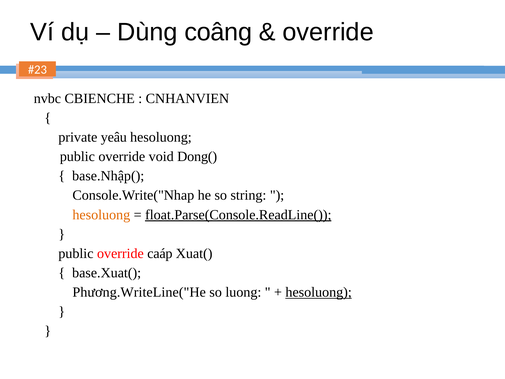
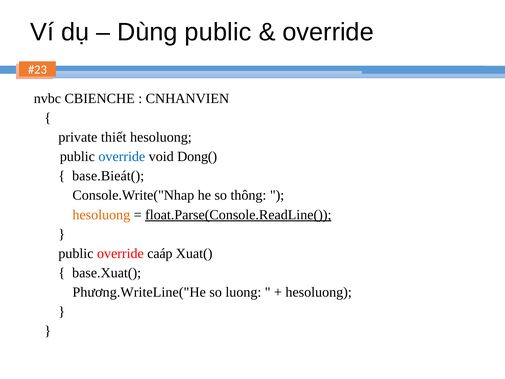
Dùng coâng: coâng -> public (218, 32)
yeâu: yeâu -> thiết (114, 137)
override colour: black -> blue (122, 156)
base.Nhập(: base.Nhập( -> base.Bieát( (108, 176)
string: string -> thông (248, 195)
hesoluong underline: present -> none (319, 292)
